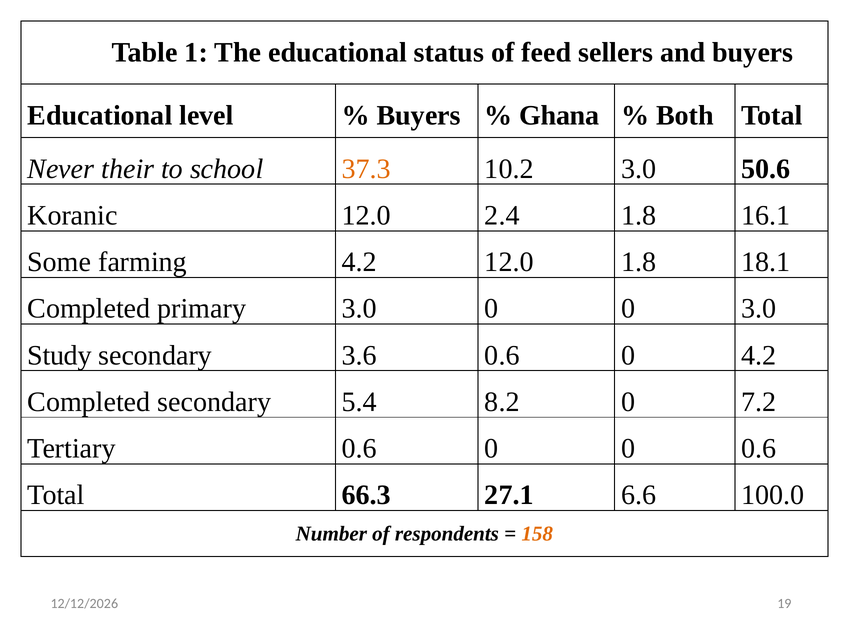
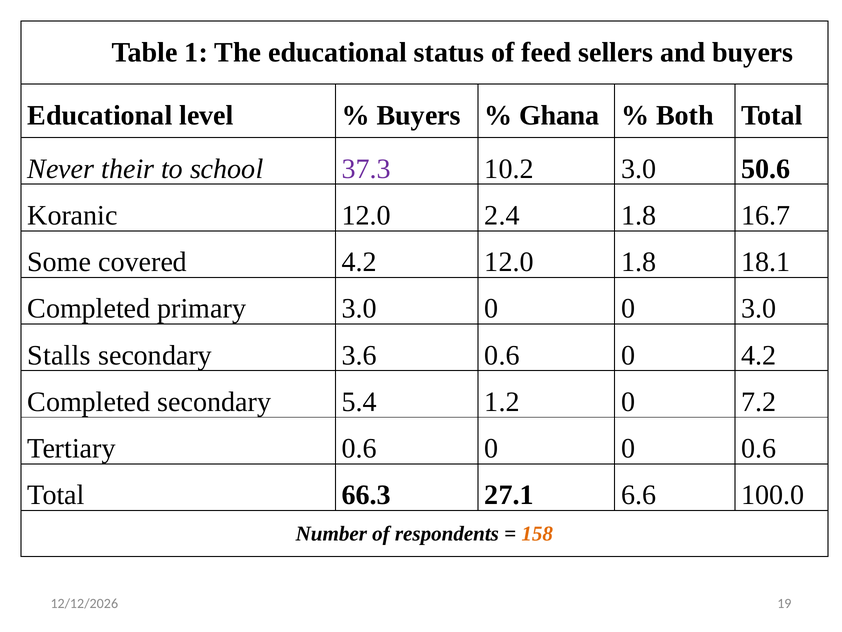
37.3 colour: orange -> purple (366, 169)
16.1: 16.1 -> 16.7 (766, 215)
farming: farming -> covered (143, 262)
Study: Study -> Stalls (59, 355)
8.2: 8.2 -> 1.2 (502, 402)
